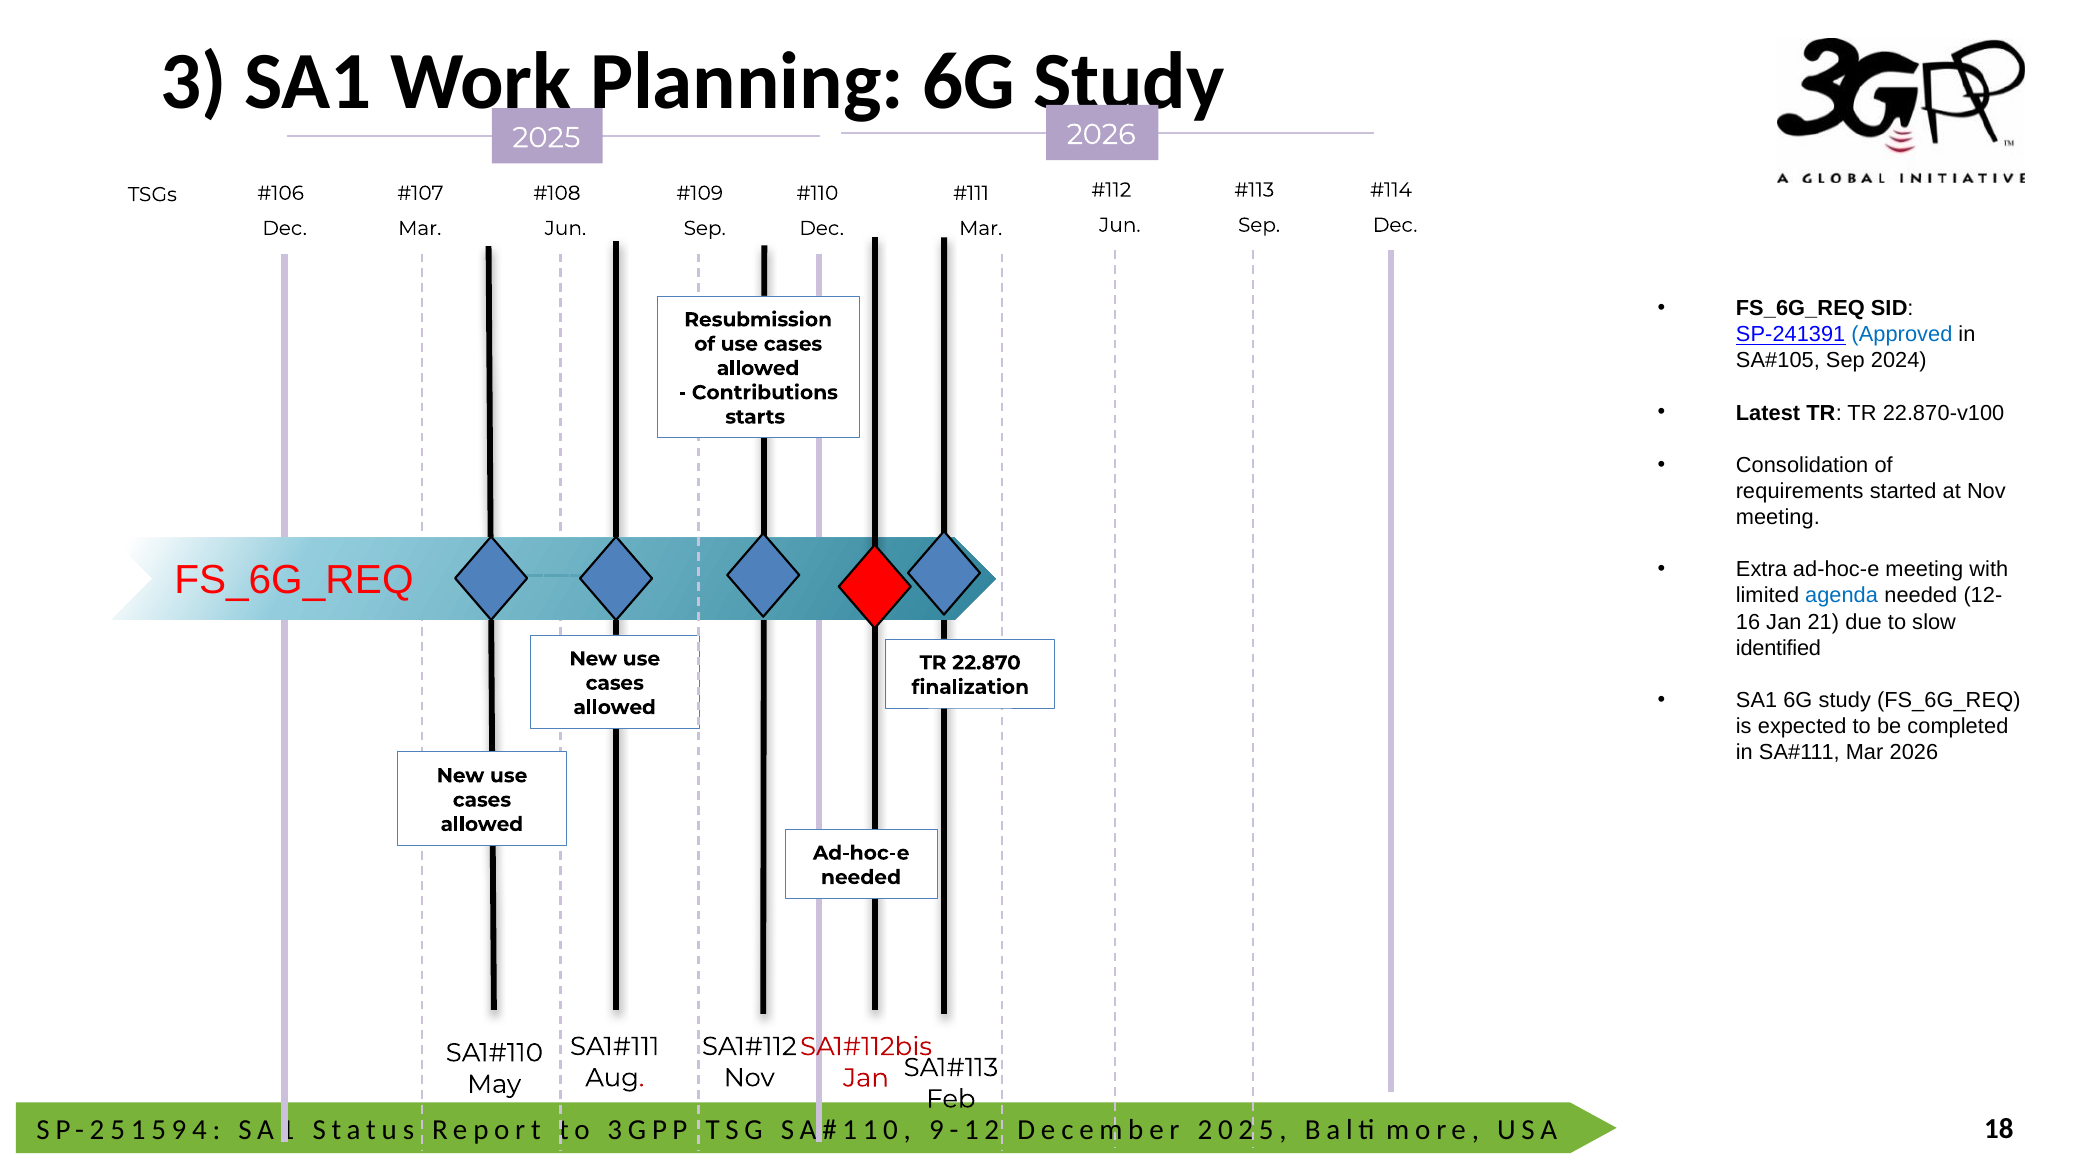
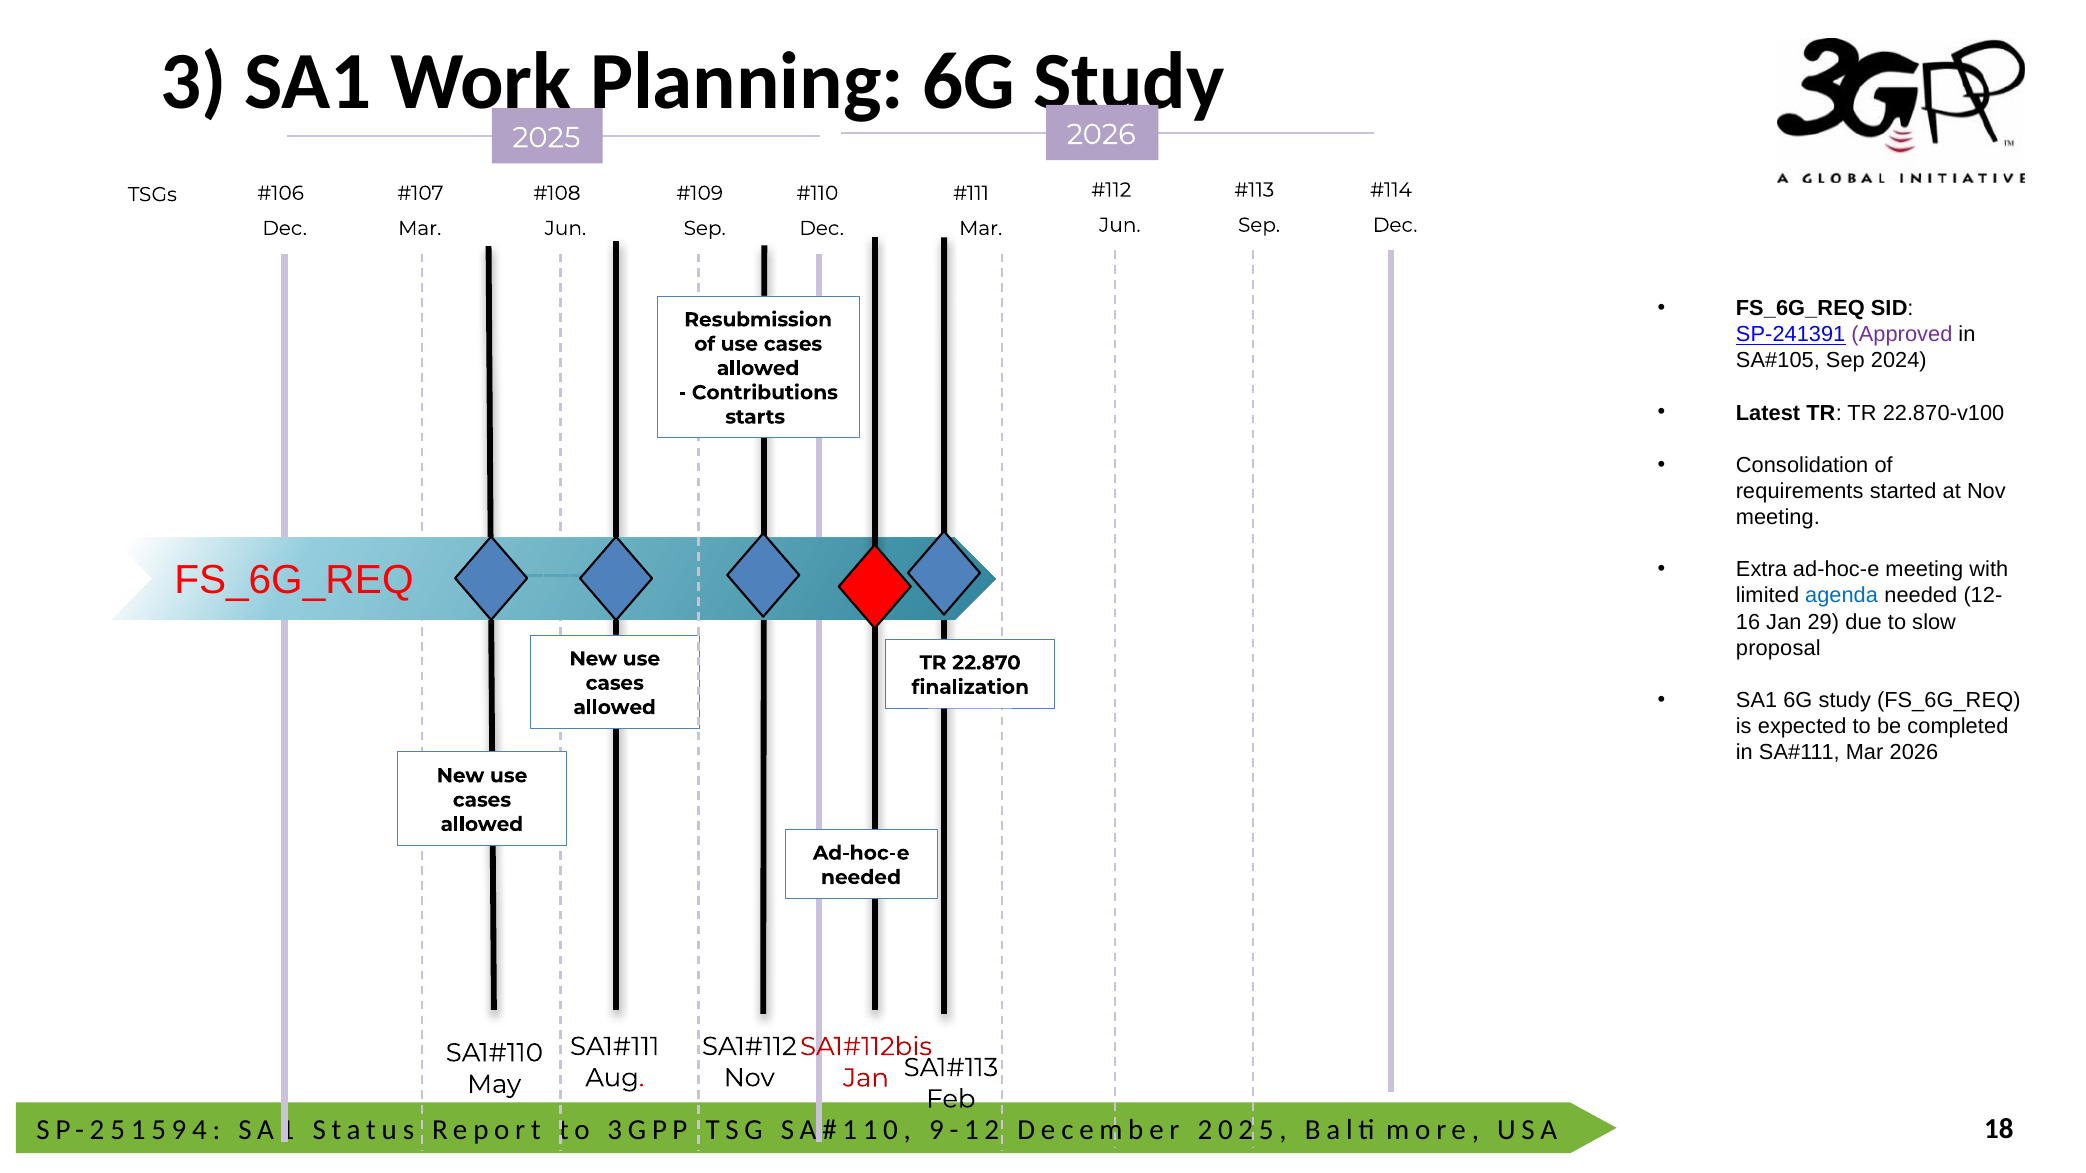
Approved colour: blue -> purple (1902, 335)
21: 21 -> 29 (1823, 622)
identified: identified -> proposal (1778, 648)
